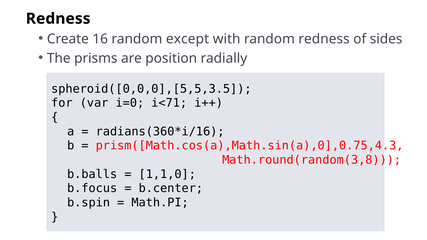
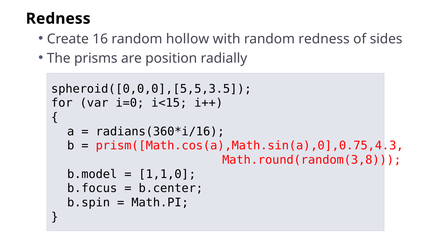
except: except -> hollow (188, 39)
i<71: i<71 -> i<15 (169, 103)
b.balls: b.balls -> b.model (92, 174)
